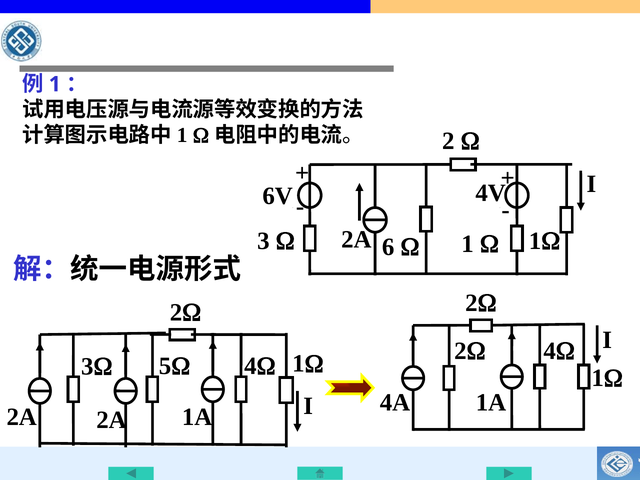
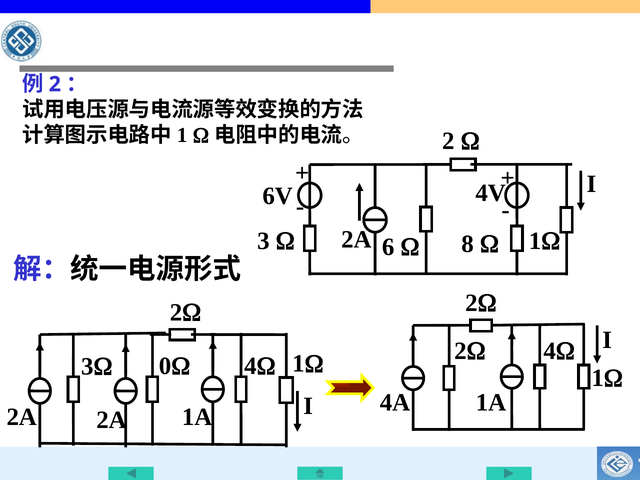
1: 1 -> 2 (55, 84)
1: 1 -> 8 (468, 244)
5: 5 -> 0 (165, 366)
